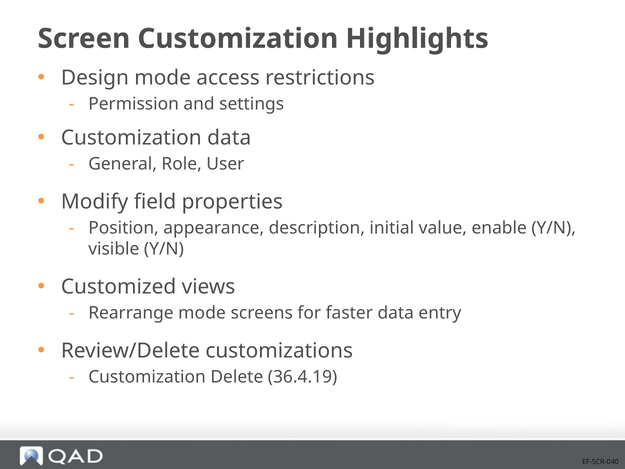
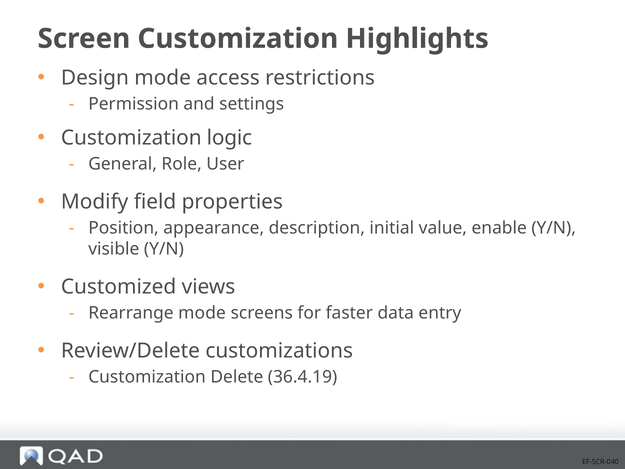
Customization data: data -> logic (229, 138)
